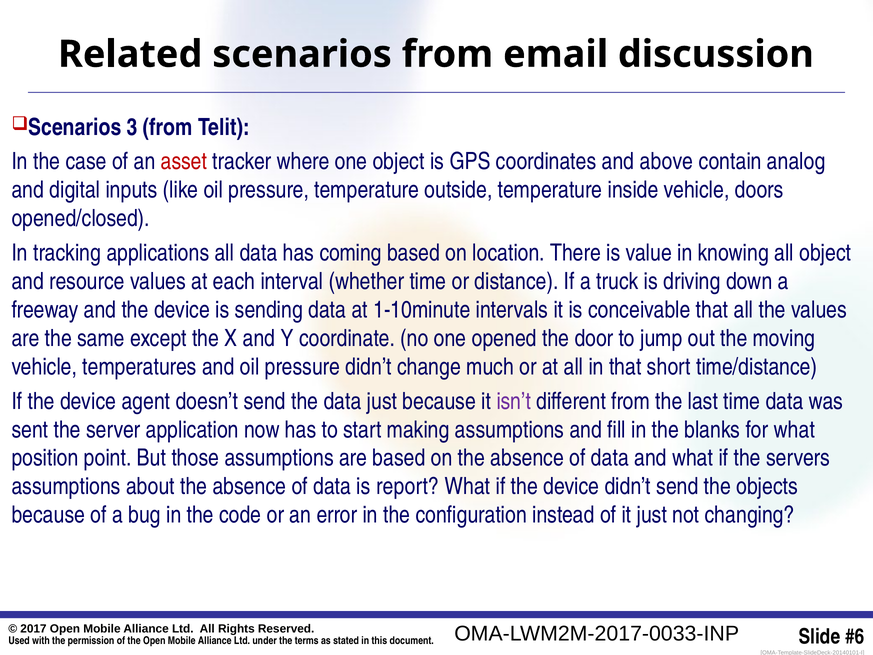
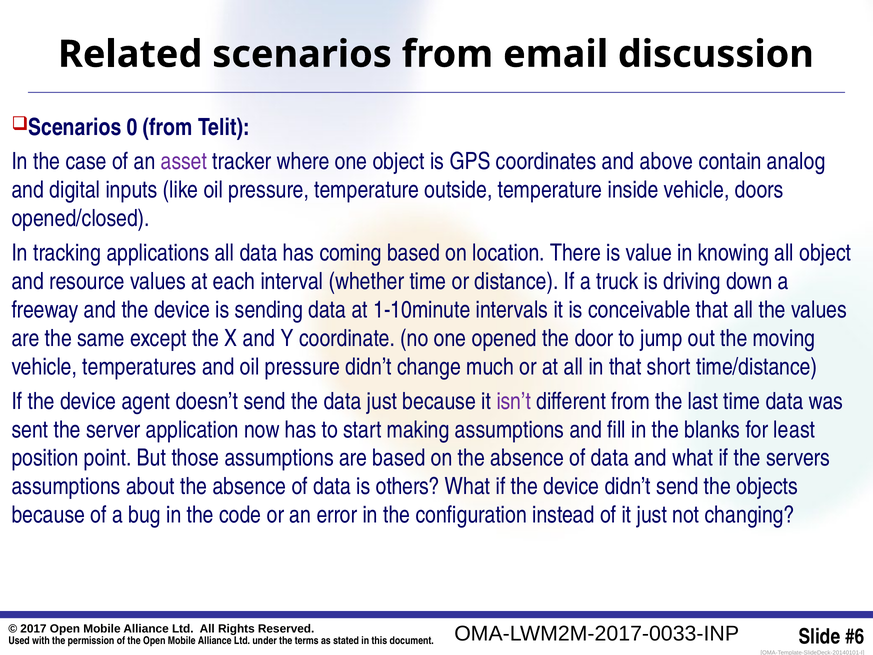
3: 3 -> 0 (132, 127)
asset colour: red -> purple (184, 162)
for what: what -> least (794, 430)
report: report -> others (408, 486)
